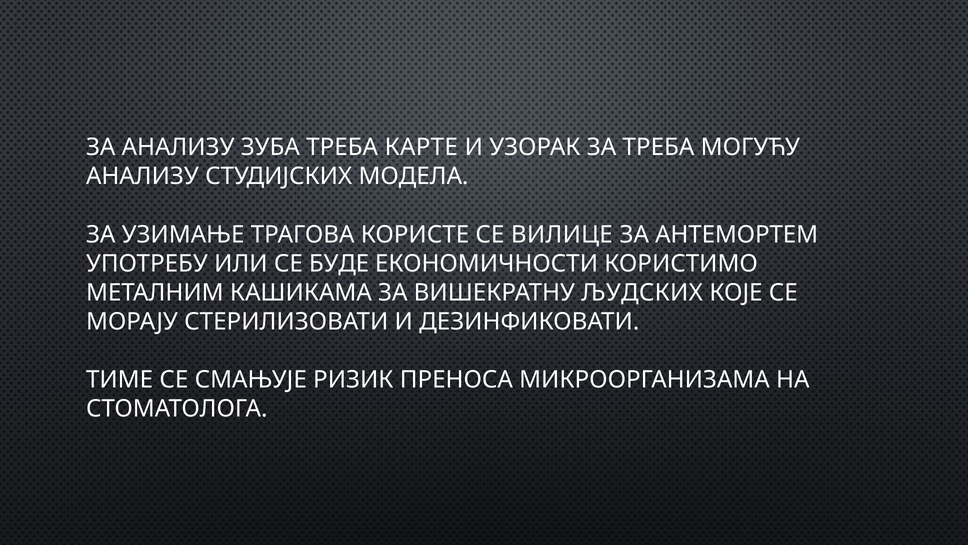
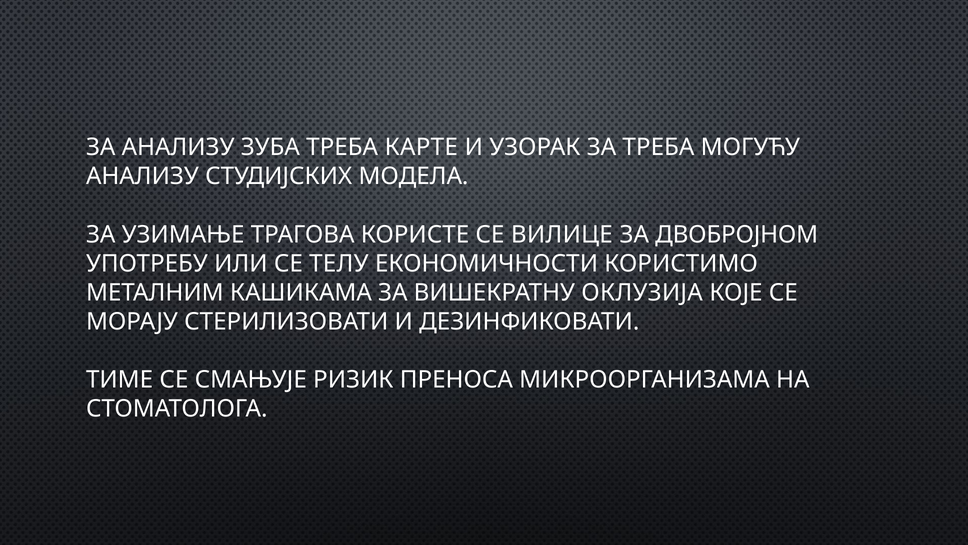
АНТЕМОРТЕМ: АНТЕМОРТЕМ -> ДВОБРОЈНОМ (737, 234)
БУДЕ: БУДЕ -> ТЕЛУ (339, 263)
ЉУДСКИХ: ЉУДСКИХ -> ОКЛУЗИЈА (642, 292)
